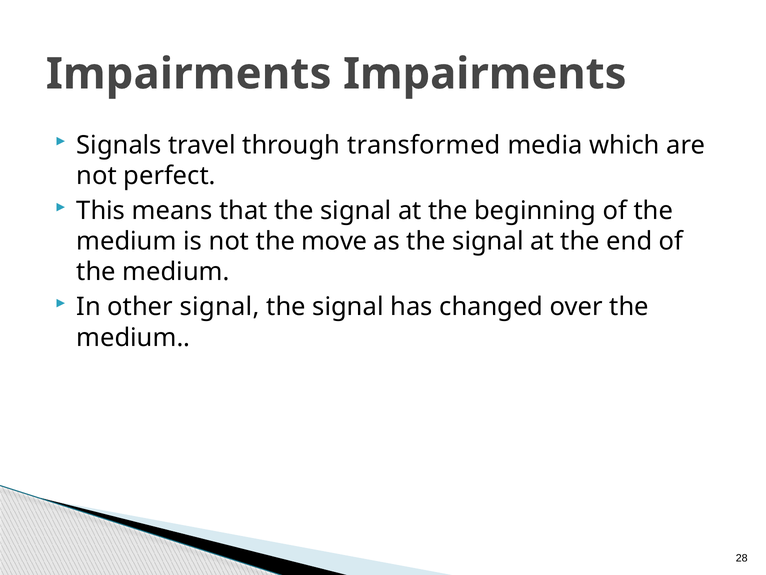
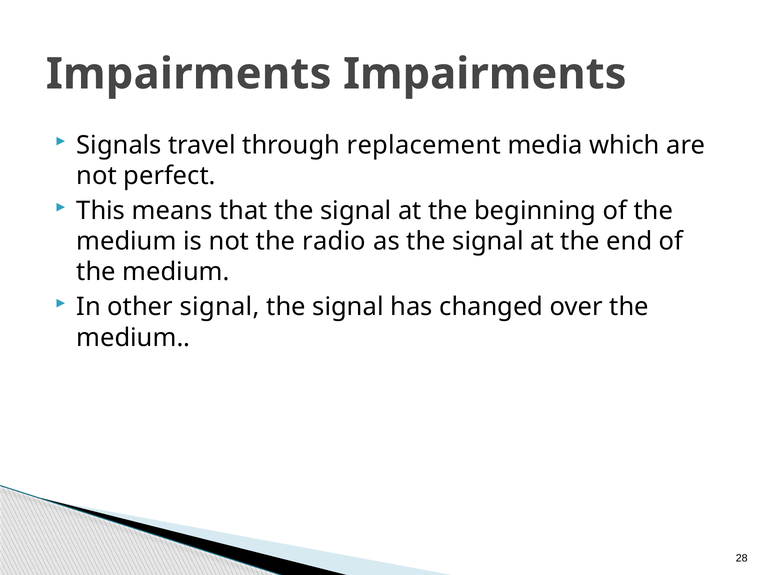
transformed: transformed -> replacement (424, 145)
move: move -> radio (334, 241)
